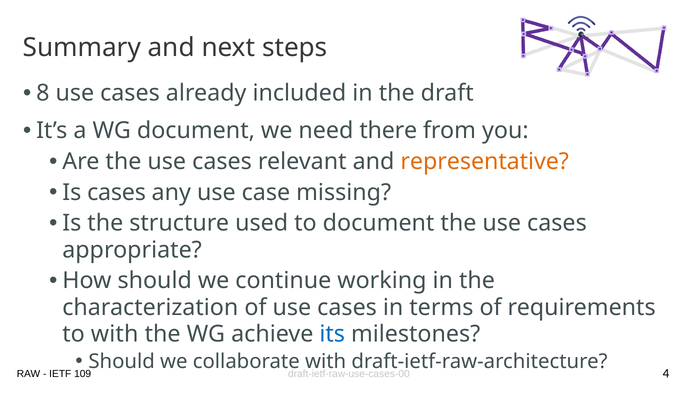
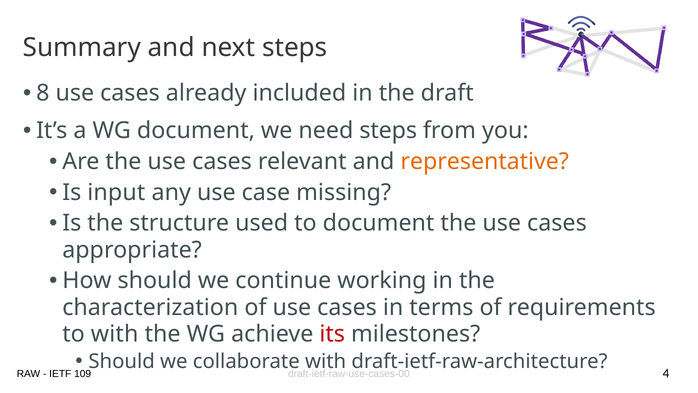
need there: there -> steps (388, 130)
Is cases: cases -> input (116, 192)
its colour: blue -> red (332, 334)
